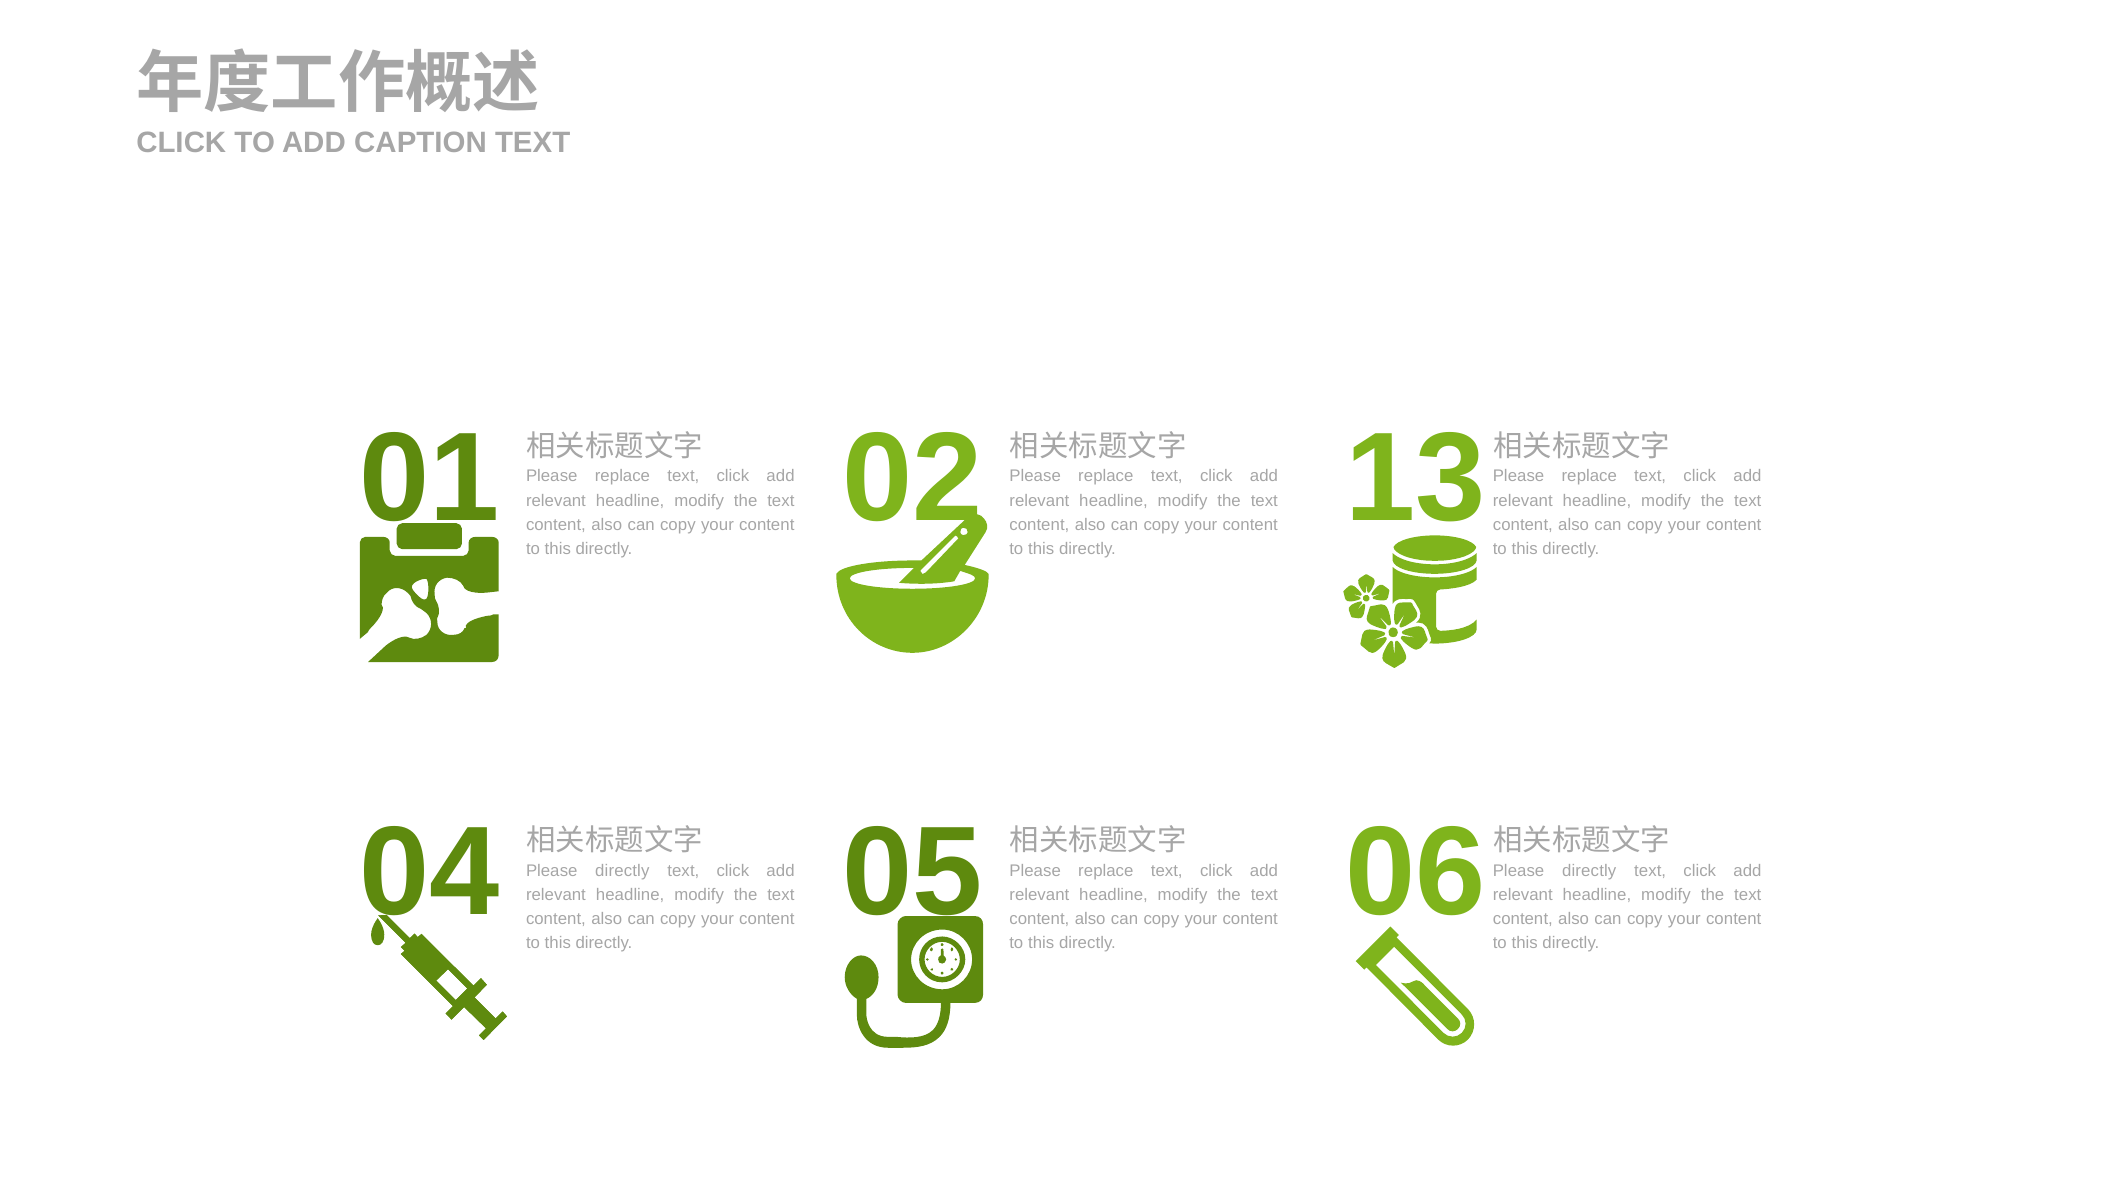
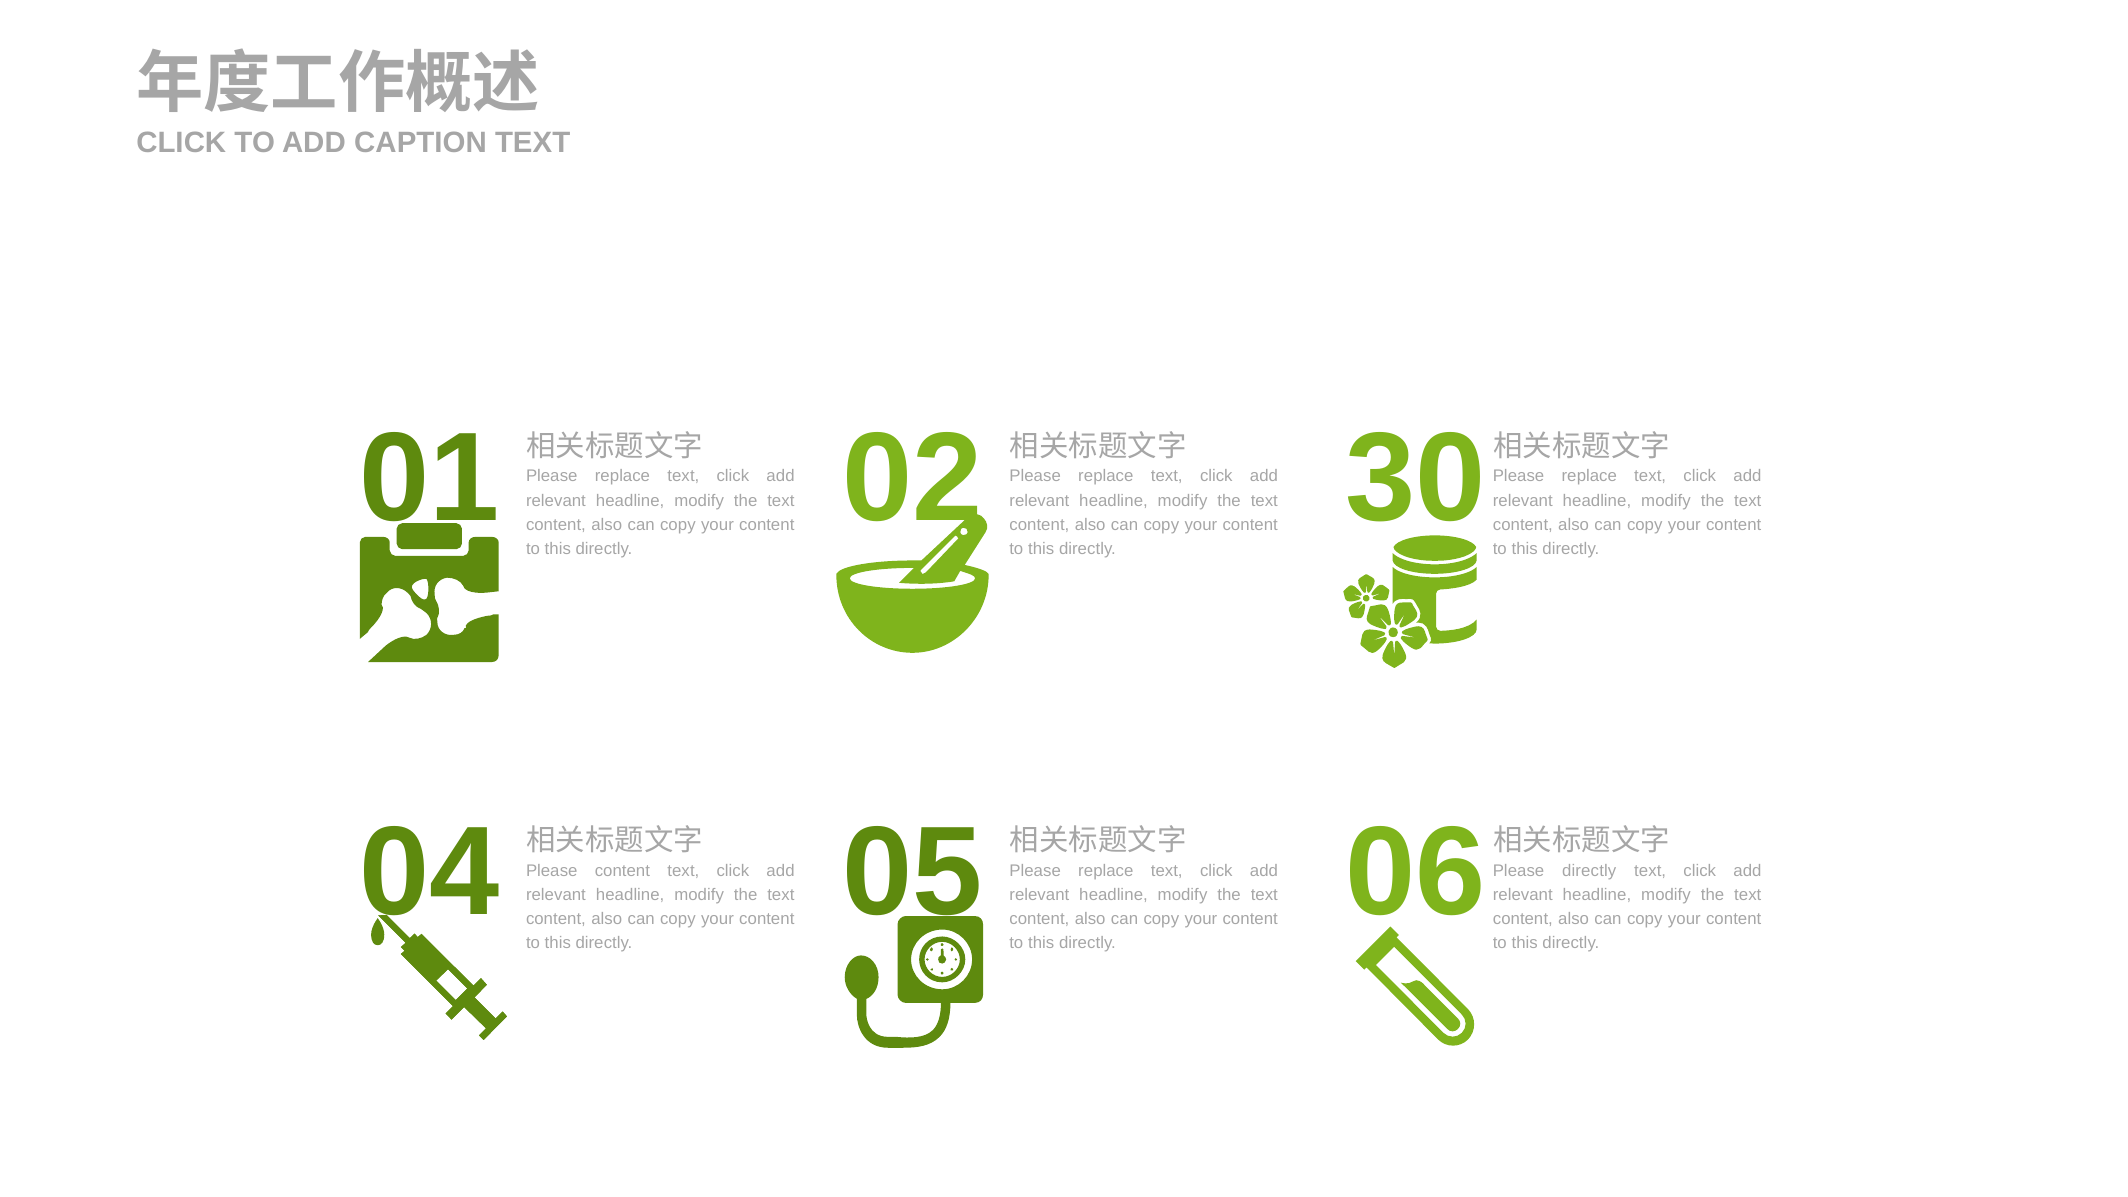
13: 13 -> 30 (1416, 479)
directly: directly -> content (622, 871)
